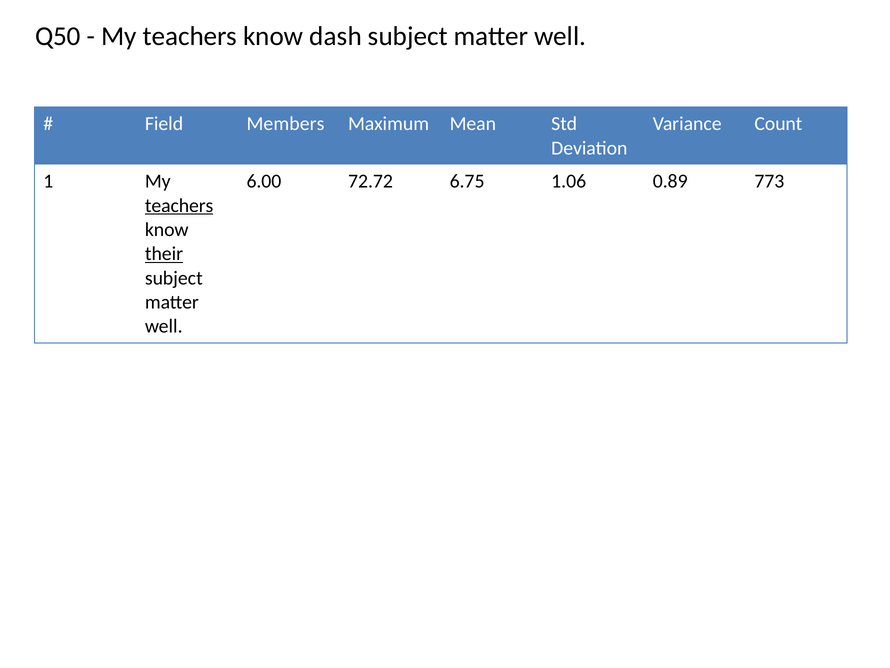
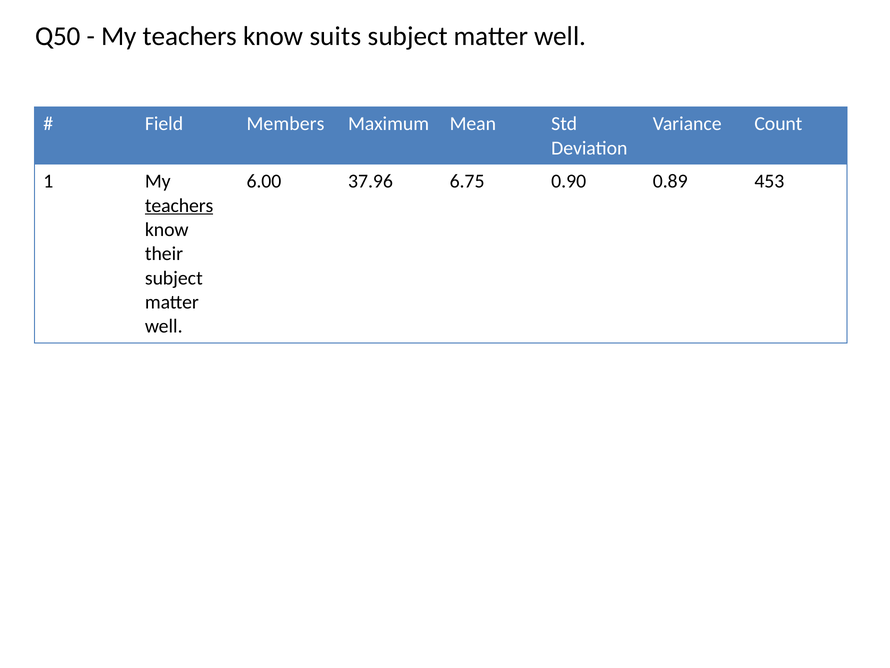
dash: dash -> suits (335, 36)
72.72: 72.72 -> 37.96 (370, 181)
1.06: 1.06 -> 0.90 (569, 181)
773: 773 -> 453 (769, 181)
their underline: present -> none (164, 254)
